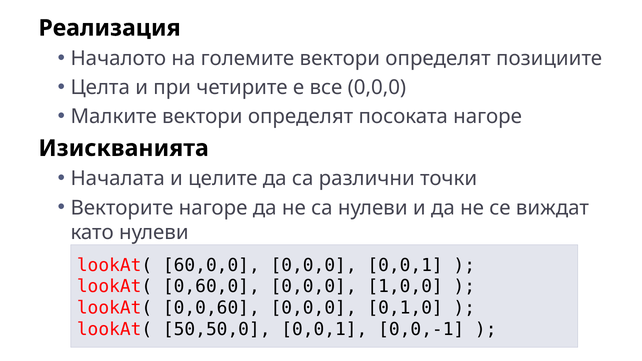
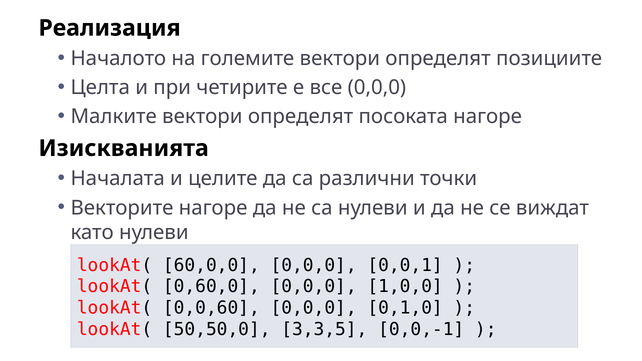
50,50,0 0,0,1: 0,0,1 -> 3,3,5 (324, 329)
